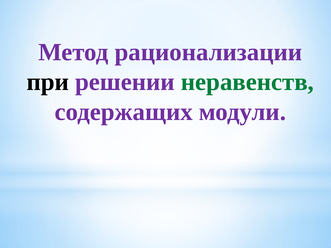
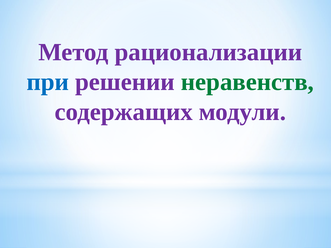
при colour: black -> blue (48, 82)
